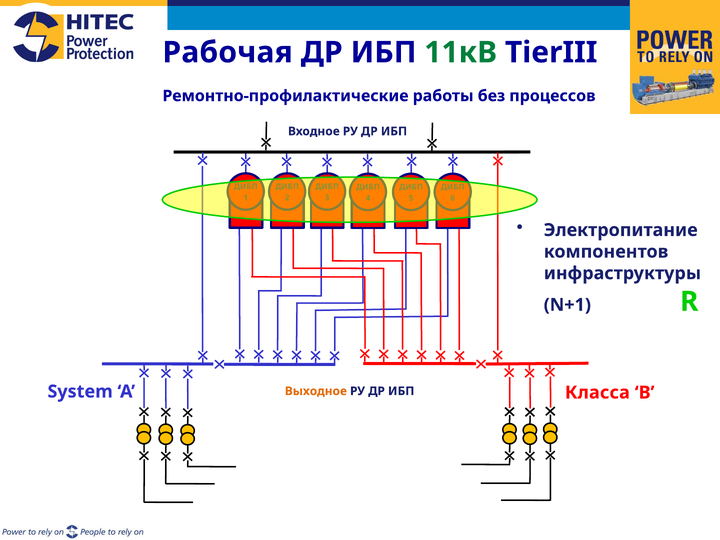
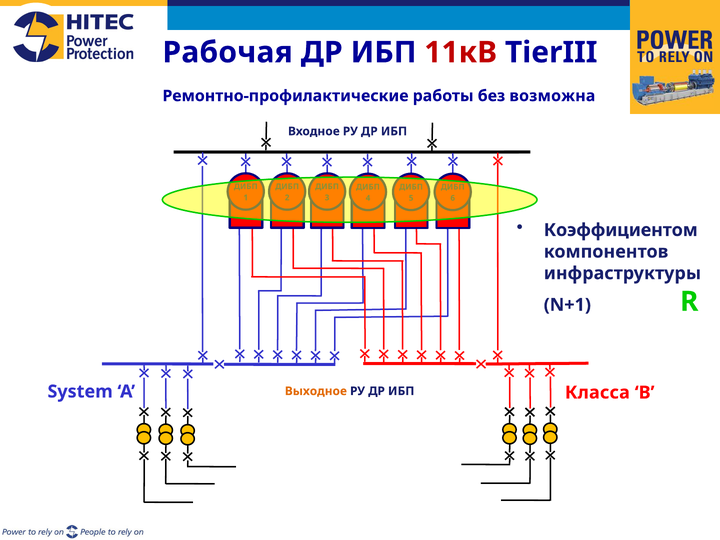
11кВ colour: green -> red (461, 52)
процессов: процессов -> возможна (552, 96)
Электропитание: Электропитание -> Коэффициентом (621, 230)
